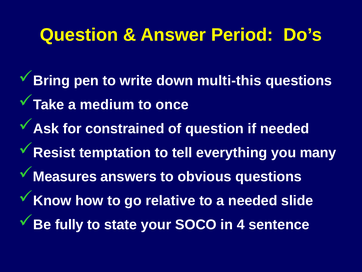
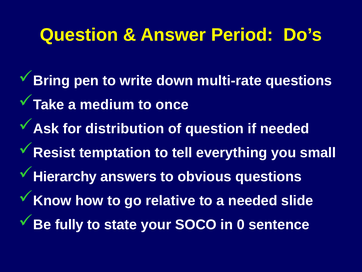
multi-this: multi-this -> multi-rate (229, 81)
constrained: constrained -> distribution (125, 129)
many: many -> small (318, 152)
Measures: Measures -> Hierarchy (65, 176)
4: 4 -> 0 (241, 224)
